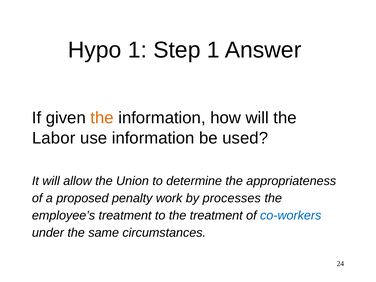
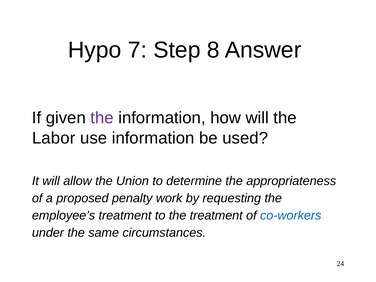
Hypo 1: 1 -> 7 (137, 50)
Step 1: 1 -> 8 (213, 50)
the colour: orange -> purple (102, 118)
processes: processes -> requesting (232, 198)
